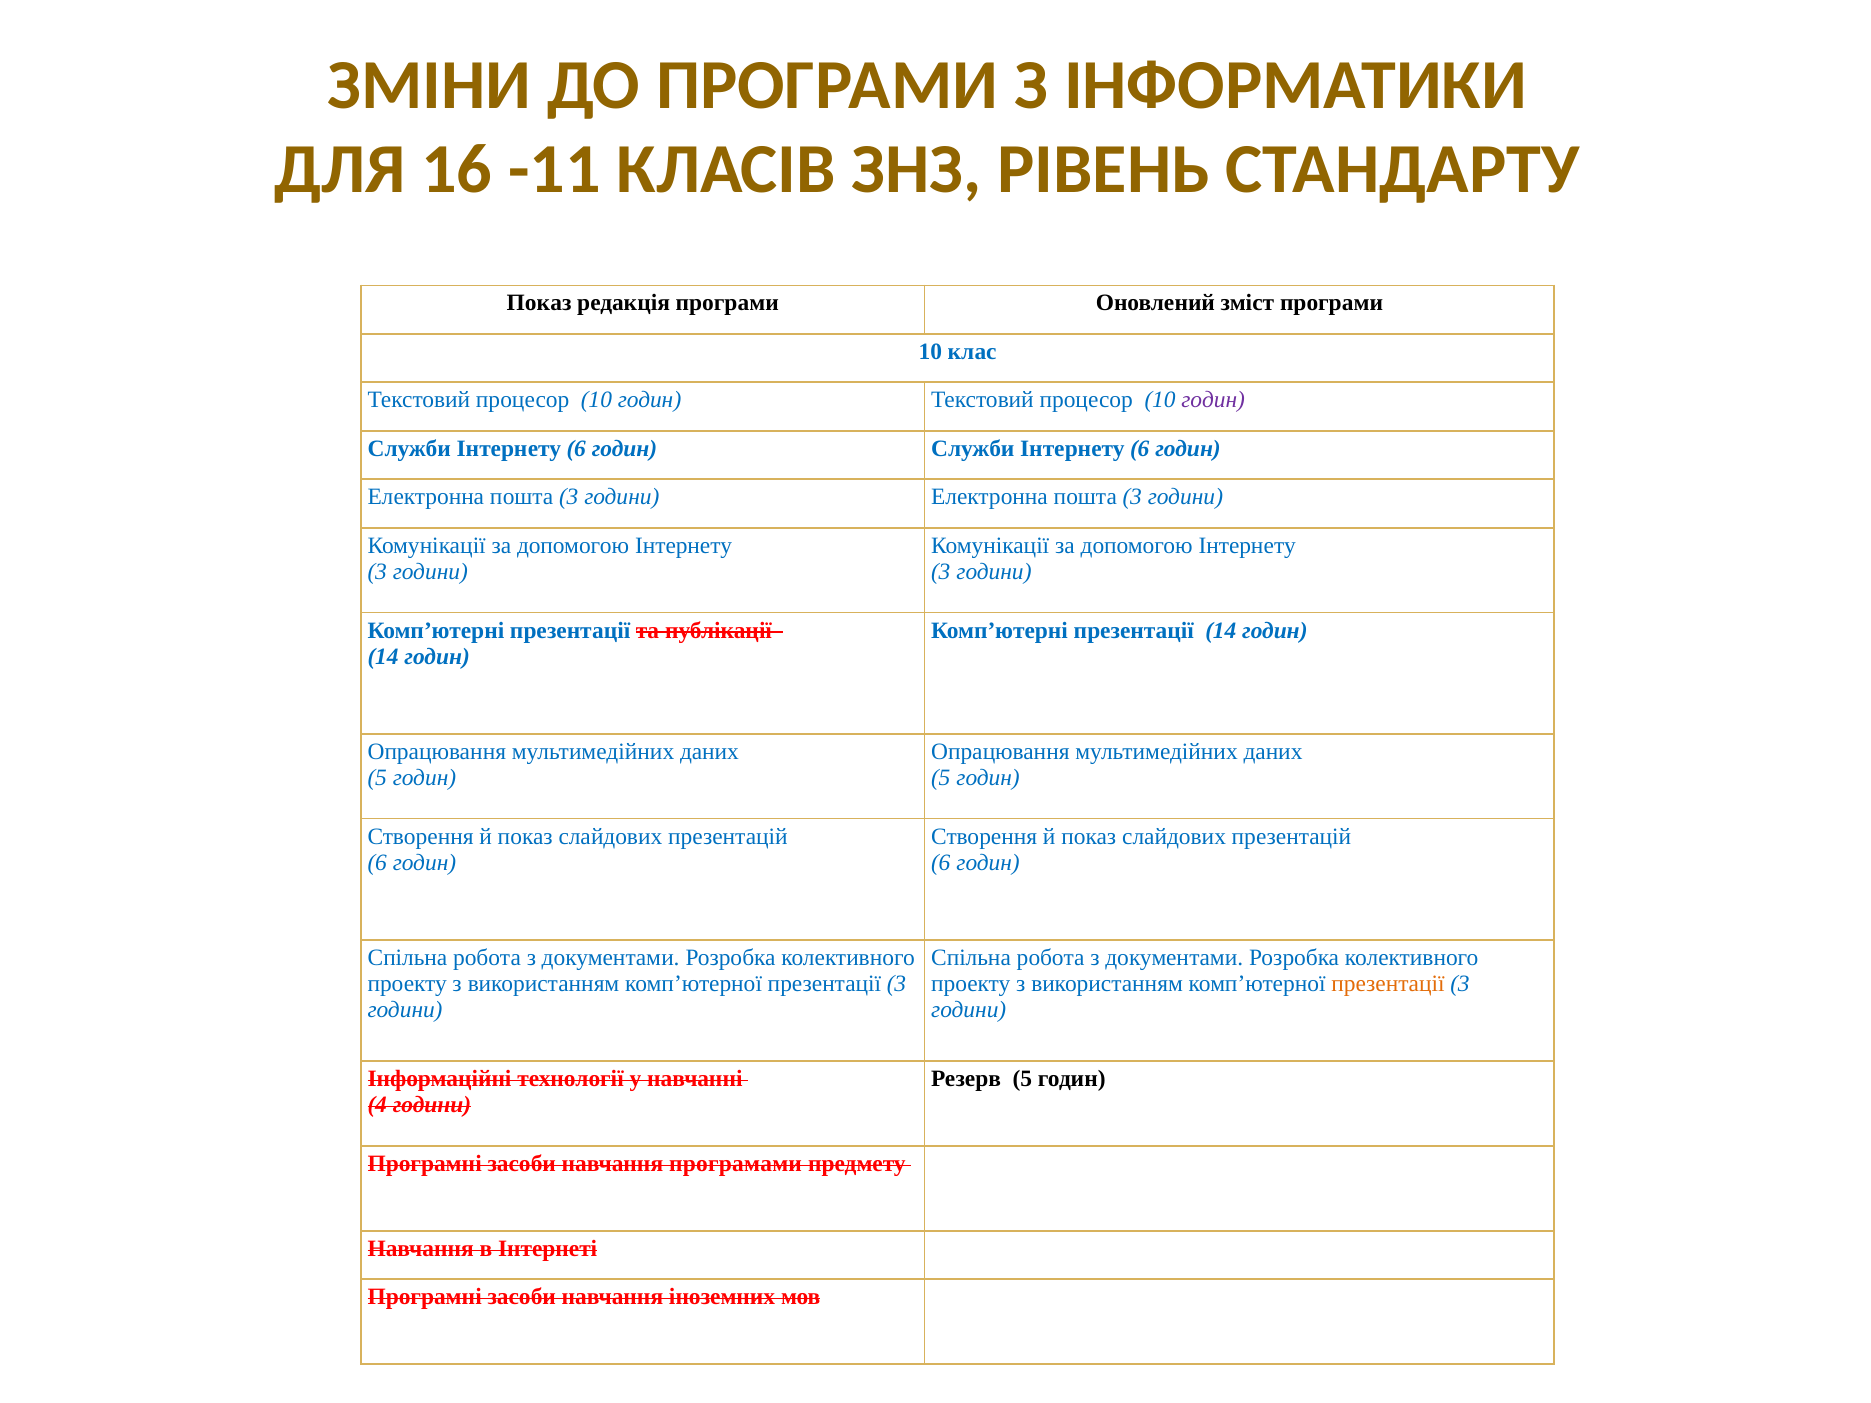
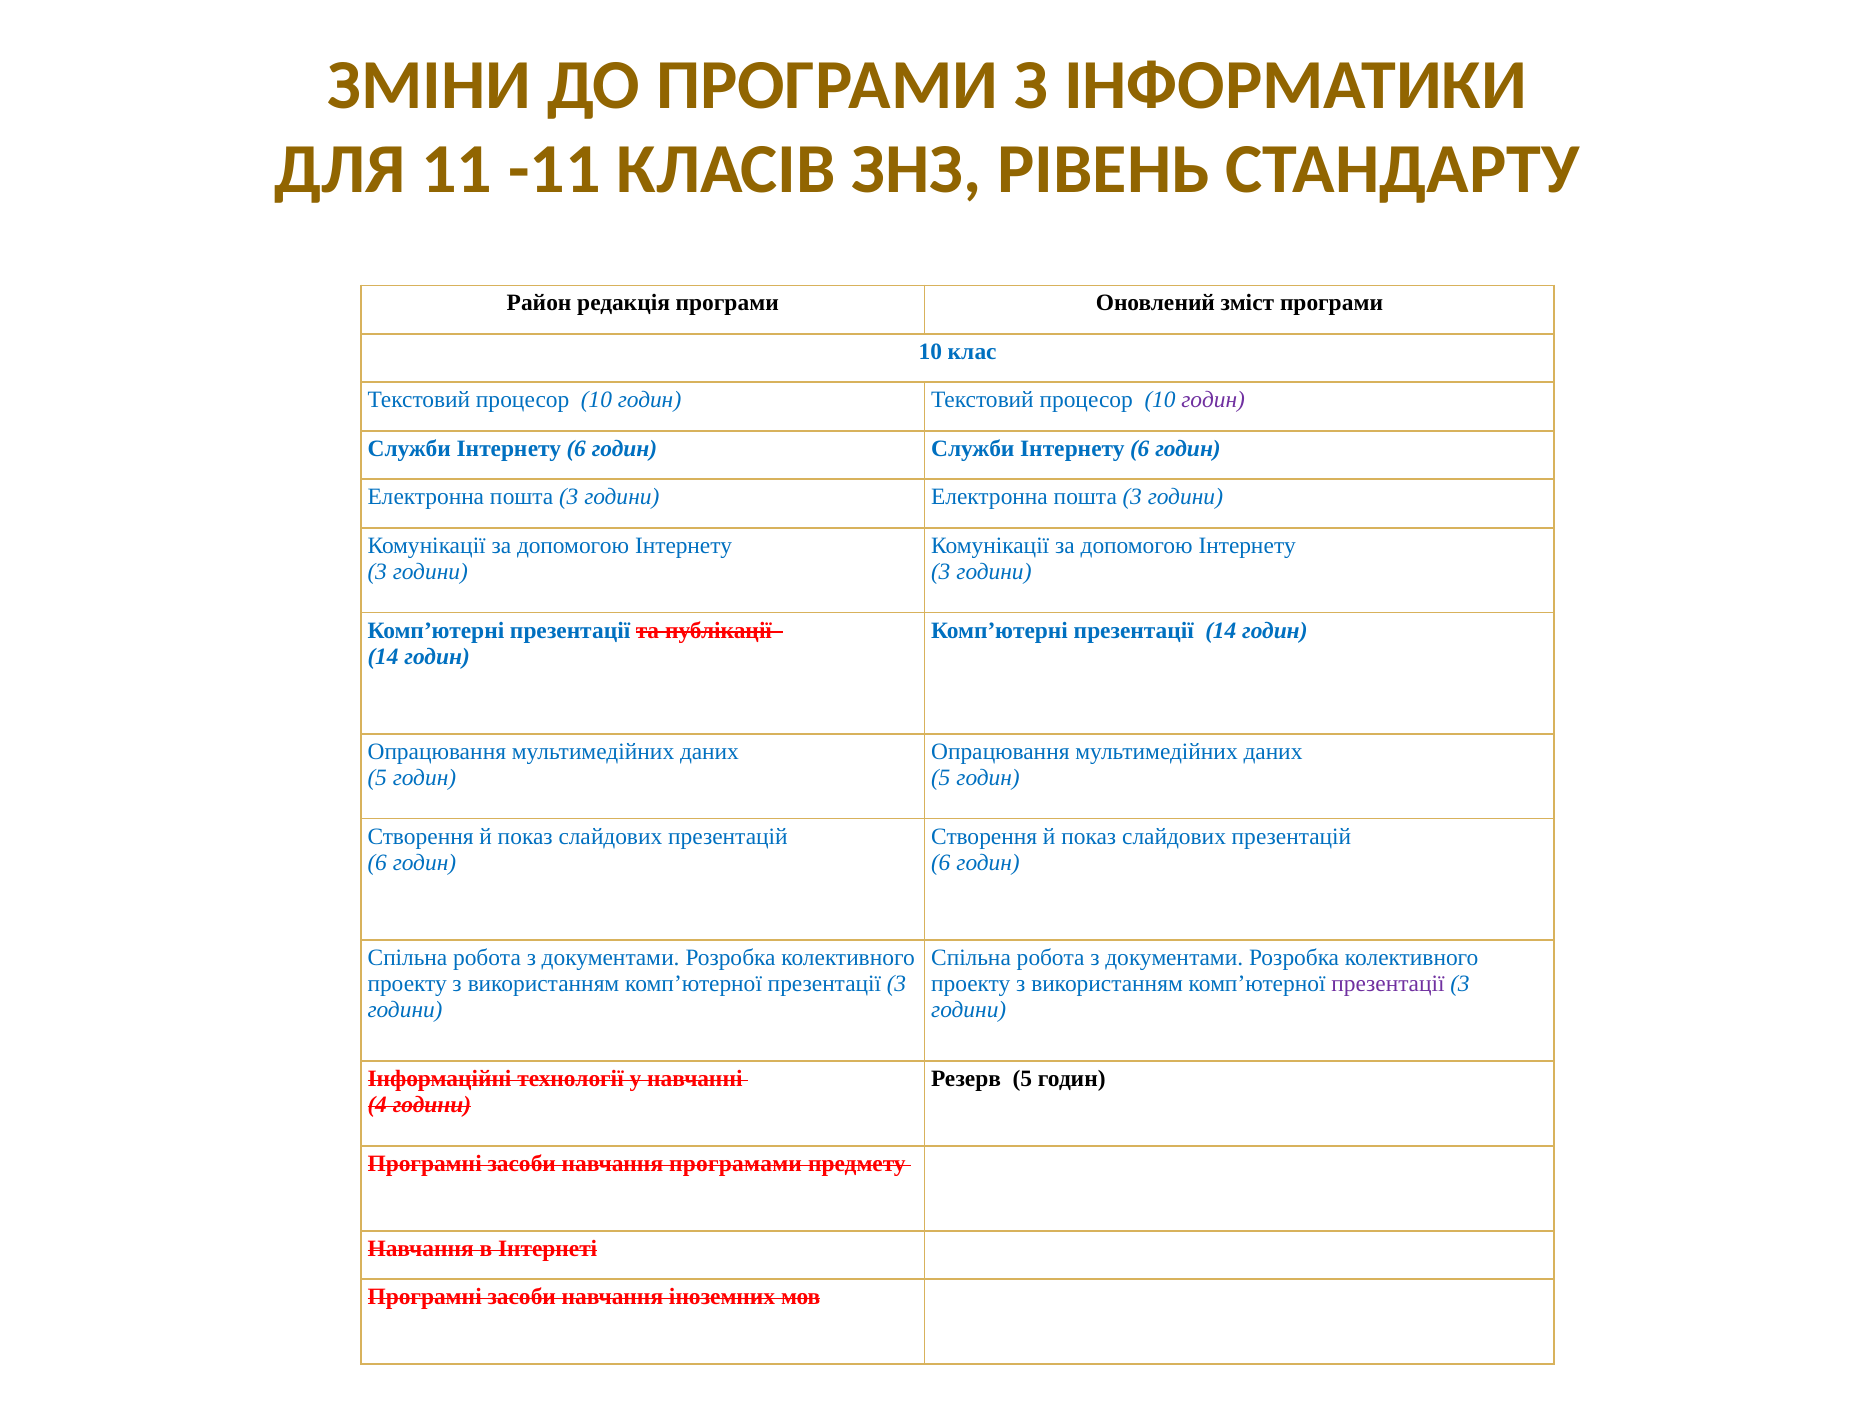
16: 16 -> 11 (457, 169)
Показ: Показ -> Район (539, 303)
презентації colour: orange -> purple (1388, 984)
